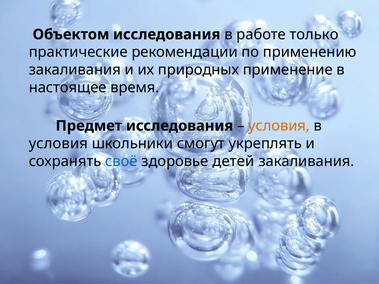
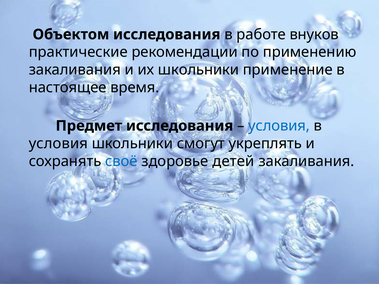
только: только -> внуков (314, 34)
их природных: природных -> школьники (199, 70)
условия colour: orange -> blue (279, 126)
